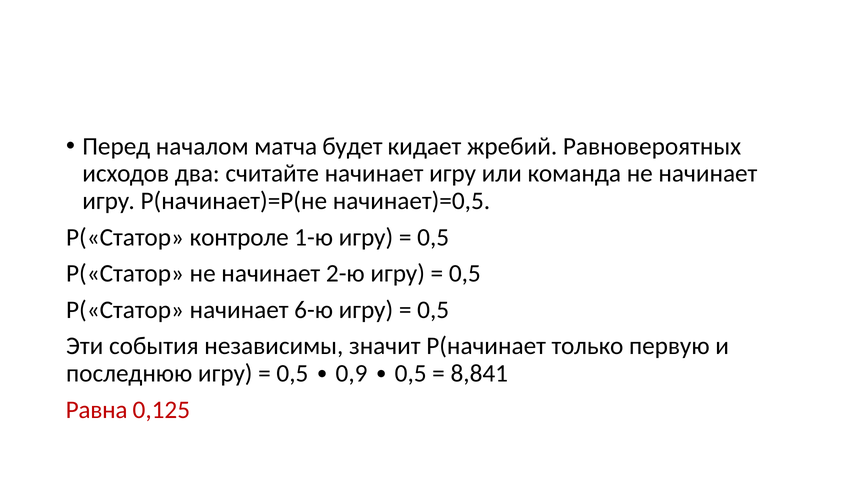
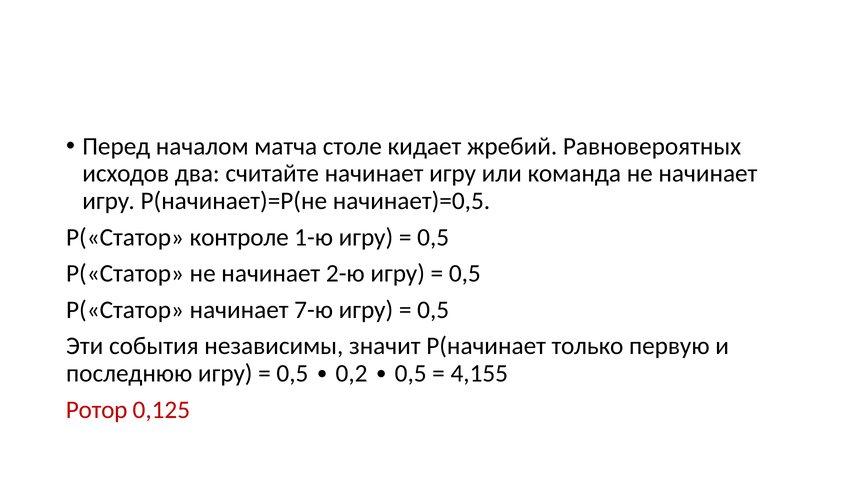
будет: будет -> столе (352, 147)
6-ю: 6-ю -> 7-ю (314, 310)
0,9: 0,9 -> 0,2 (352, 374)
8,841: 8,841 -> 4,155 (479, 374)
Равна: Равна -> Ротор (97, 410)
